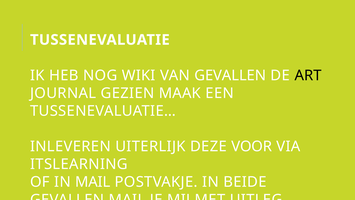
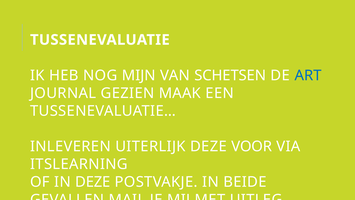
WIKI: WIKI -> MIJN (139, 75)
VAN GEVALLEN: GEVALLEN -> SCHETSEN (230, 75)
ART colour: black -> blue (308, 75)
IN MAIL: MAIL -> DEZE (93, 182)
